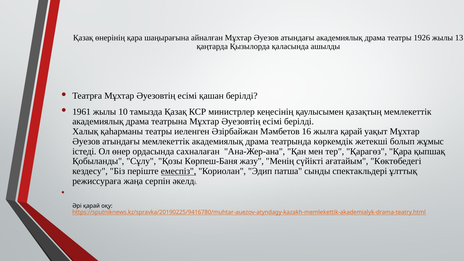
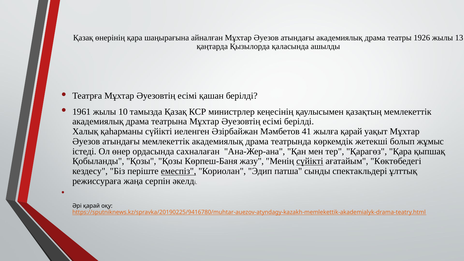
қаһарманы театры: театры -> сүйікті (159, 131)
16: 16 -> 41 (306, 131)
Қобыланды Сұлу: Сұлу -> Қозы (141, 161)
сүйікті underline: none -> present (310, 161)
